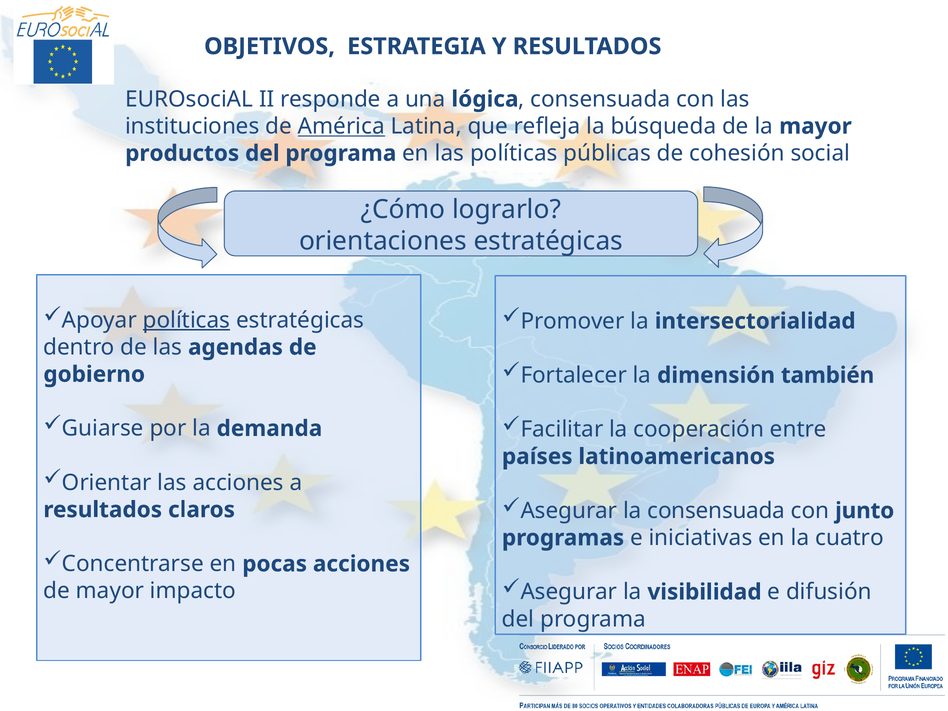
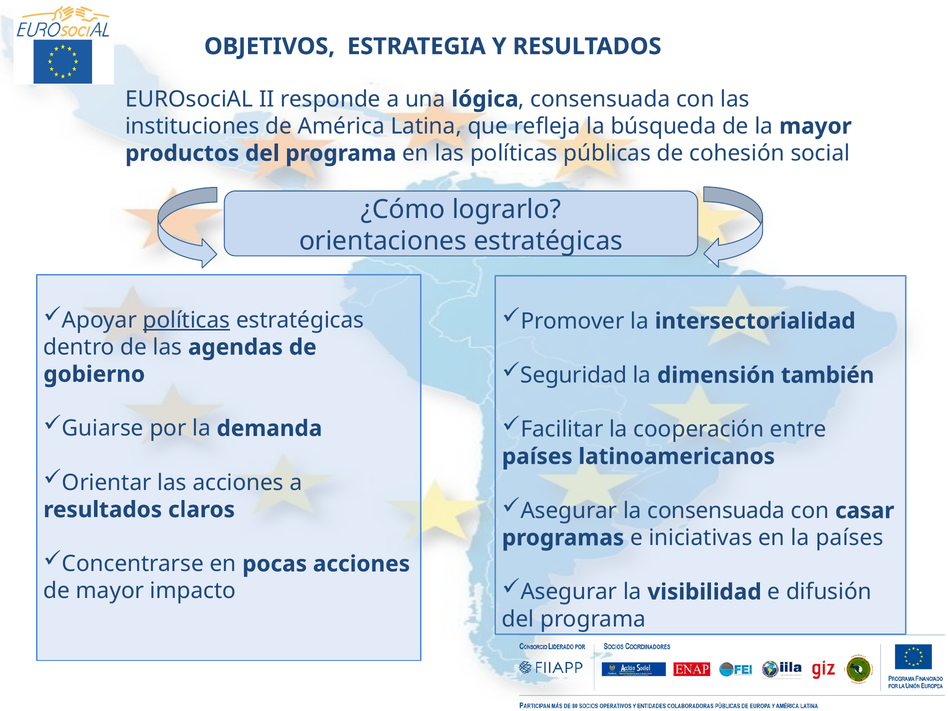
América underline: present -> none (341, 126)
Fortalecer: Fortalecer -> Seguridad (574, 375)
junto: junto -> casar (865, 511)
la cuatro: cuatro -> países (849, 538)
